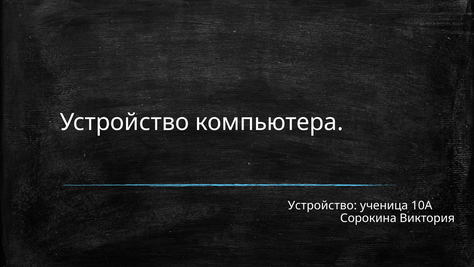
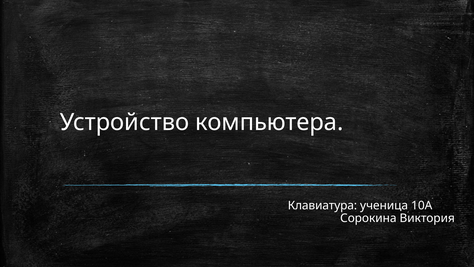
Устройство: Устройство -> Клавиатура (322, 205)
